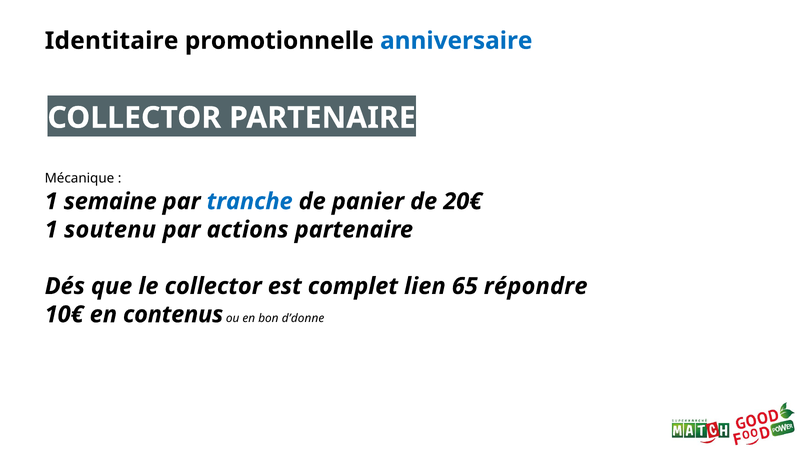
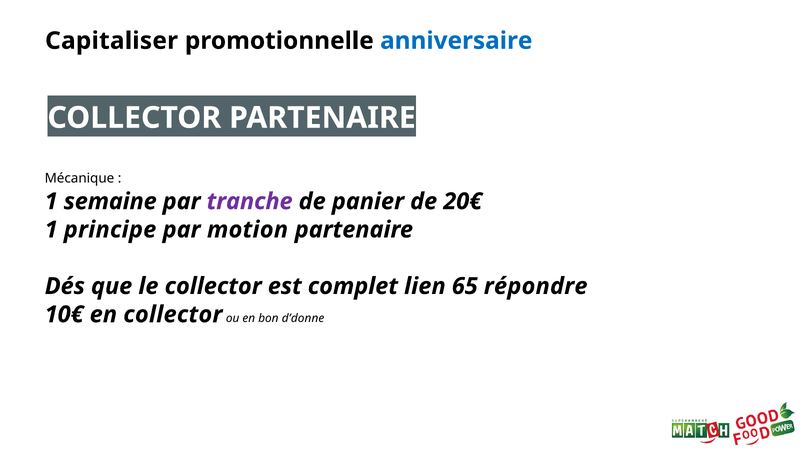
Identitaire: Identitaire -> Capitaliser (112, 41)
tranche colour: blue -> purple (250, 202)
soutenu: soutenu -> principe (110, 230)
actions: actions -> motion (248, 230)
en contenus: contenus -> collector (173, 315)
